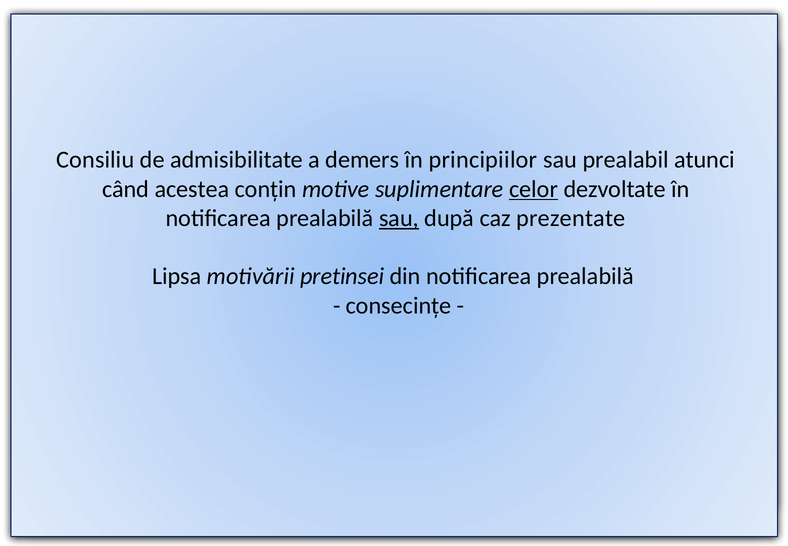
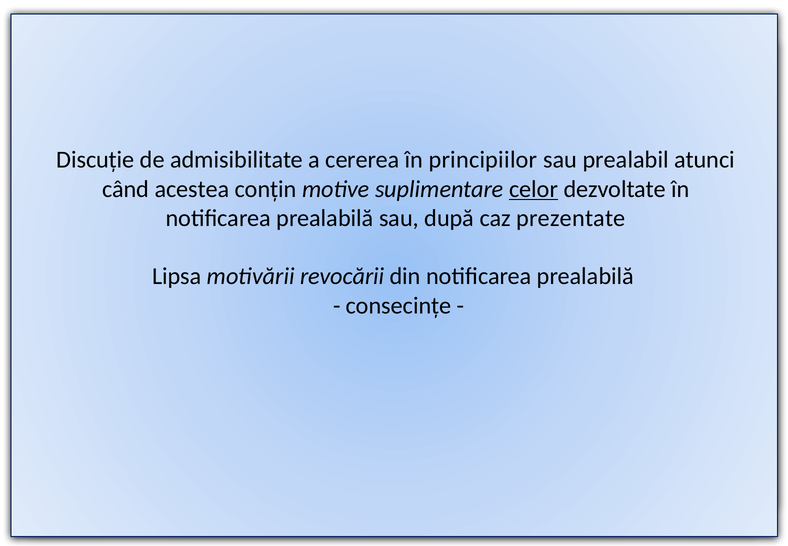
Consiliu: Consiliu -> Discuție (95, 160)
demers: demers -> cererea (362, 160)
sau underline: present -> none (399, 218)
pretinsei: pretinsei -> revocării (342, 276)
